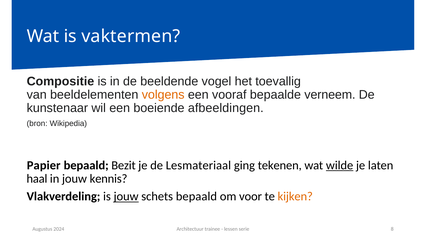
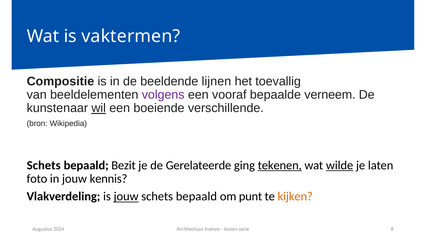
vogel: vogel -> lijnen (216, 81)
volgens colour: orange -> purple (163, 95)
wil underline: none -> present (99, 108)
afbeeldingen: afbeeldingen -> verschillende (226, 108)
Papier: Papier -> Schets (44, 165)
Lesmateriaal: Lesmateriaal -> Gerelateerde (199, 165)
tekenen underline: none -> present (280, 165)
haal: haal -> foto (37, 178)
voor: voor -> punt (251, 196)
